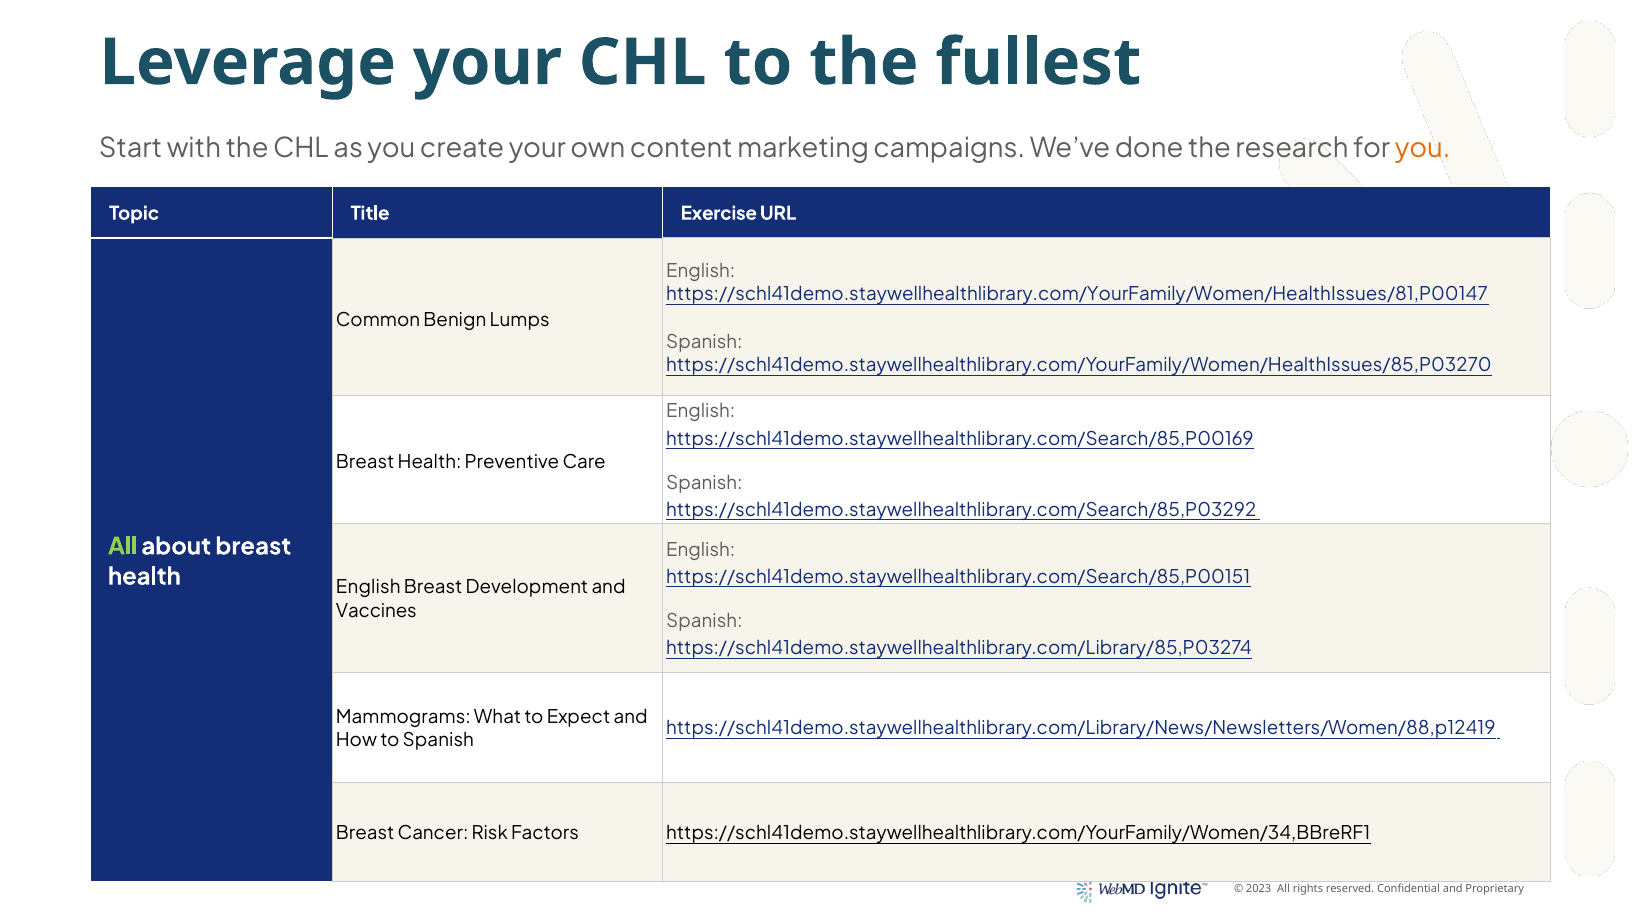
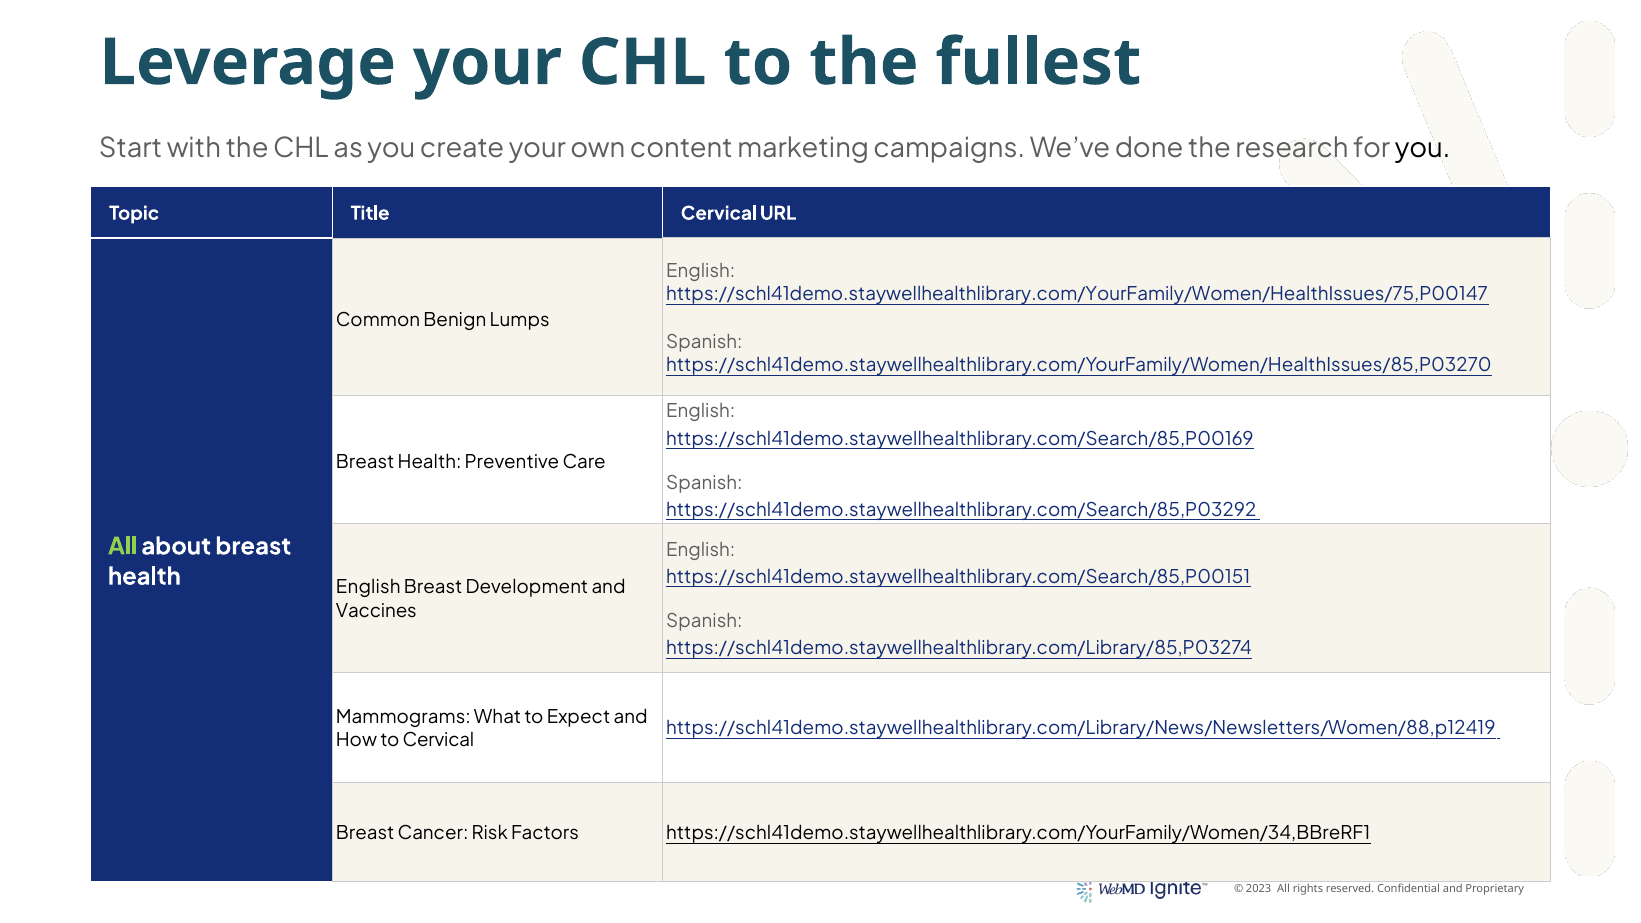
you colour: orange -> black (1423, 149)
Title Exercise: Exercise -> Cervical (719, 214)
https://schl41demo.staywellhealthlibrary.com/YourFamily/Women/HealthIssues/81,P00147: https://schl41demo.staywellhealthlibrary.com/YourFamily/Women/HealthIssues/81,P00147 -> https://schl41demo.staywellhealthlibrary.com/YourFamily/Women/HealthIssues/75,P00147 (1077, 295)
to Spanish: Spanish -> Cervical (438, 741)
